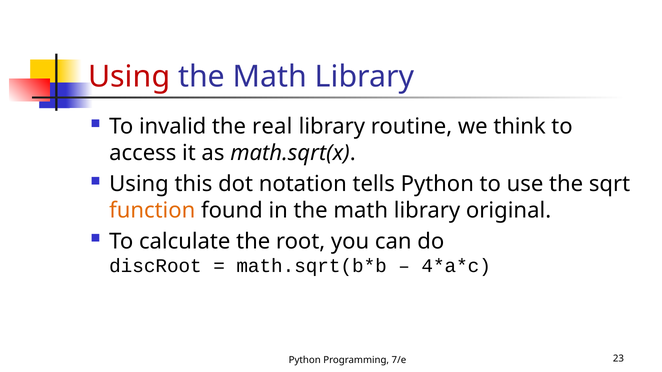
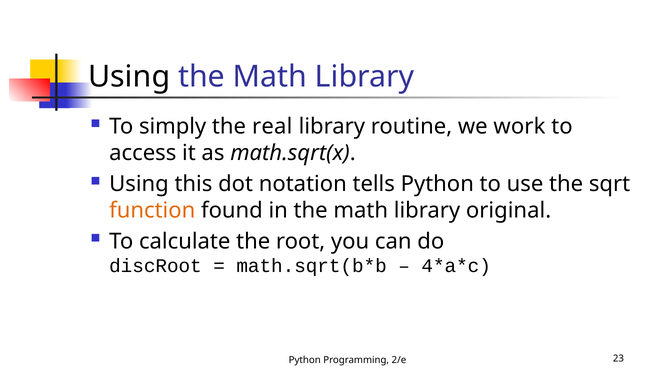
Using colour: red -> black (129, 77)
invalid: invalid -> simply (173, 127)
think: think -> work (519, 127)
7/e: 7/e -> 2/e (399, 361)
